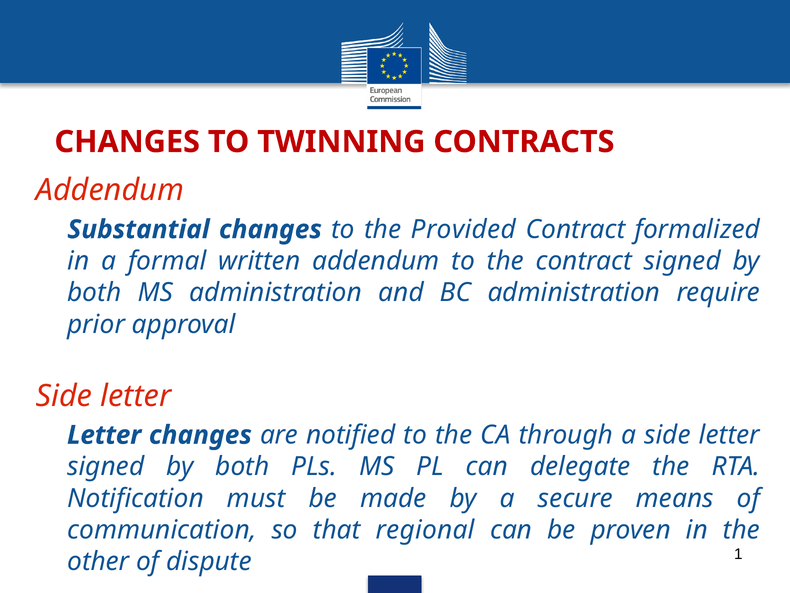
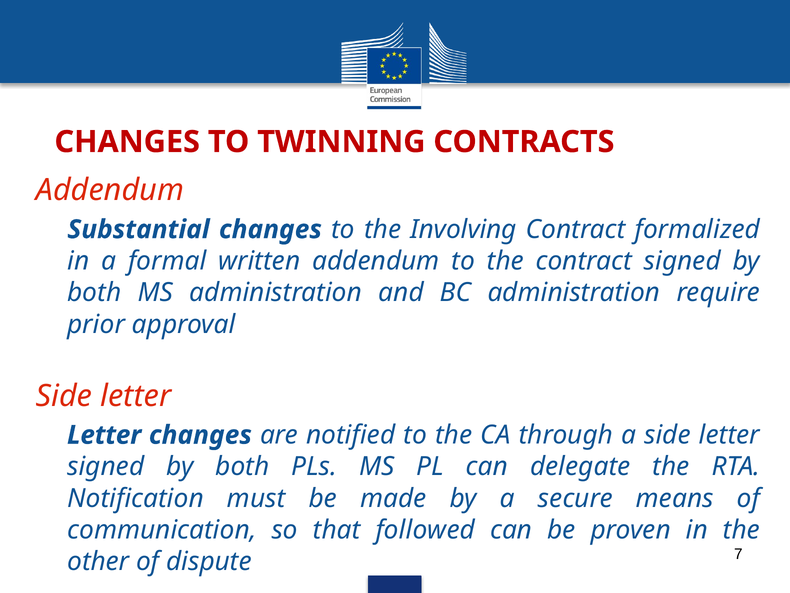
Provided: Provided -> Involving (464, 229)
regional: regional -> followed (425, 530)
1: 1 -> 7 (738, 554)
